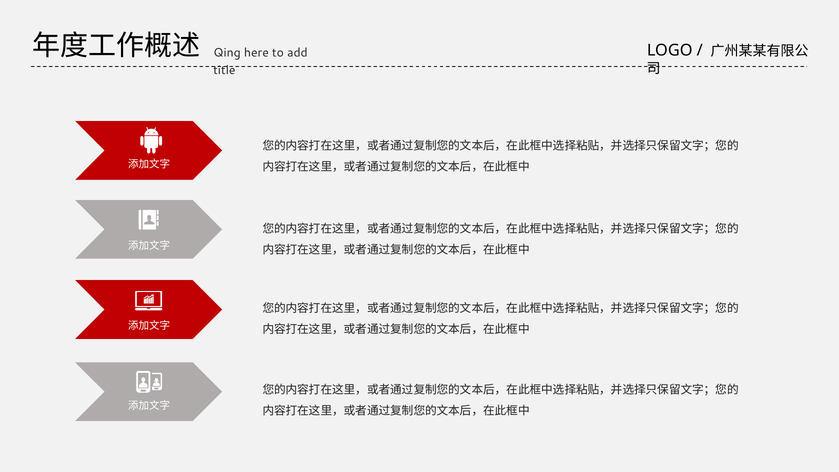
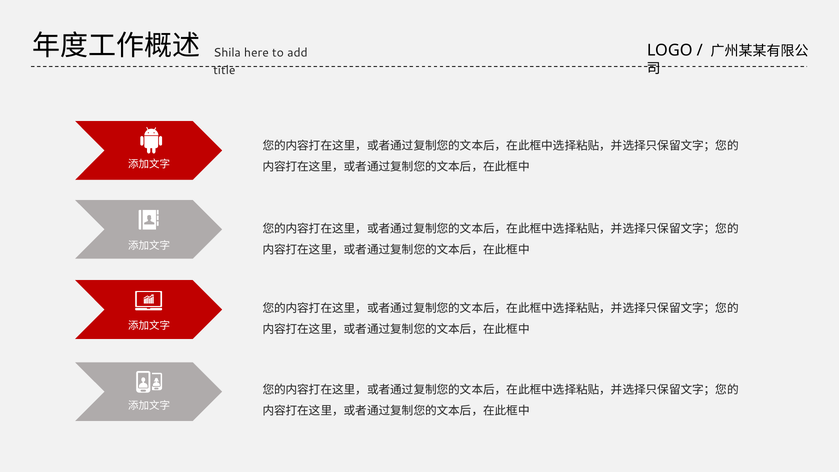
Qing: Qing -> Shila (227, 52)
